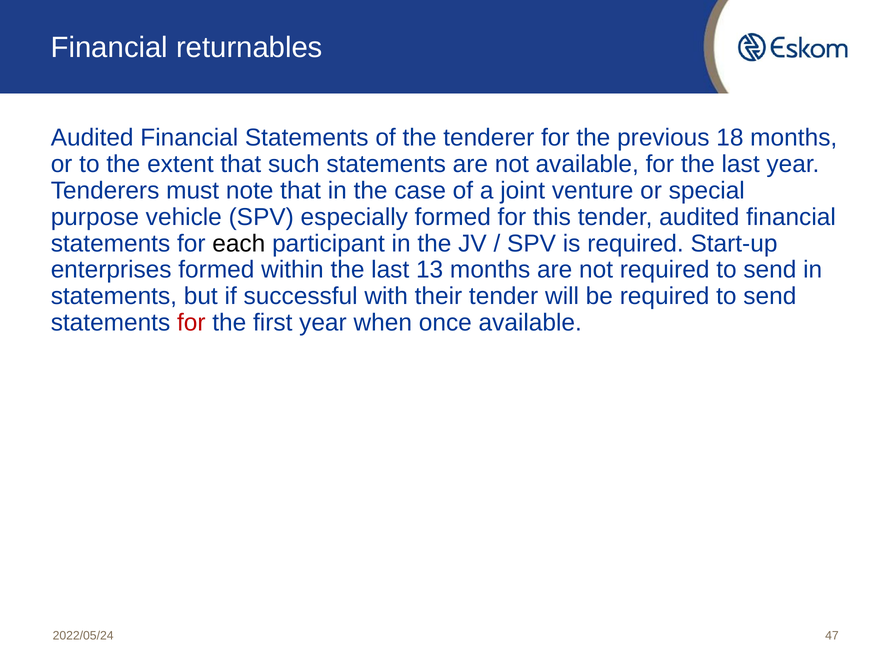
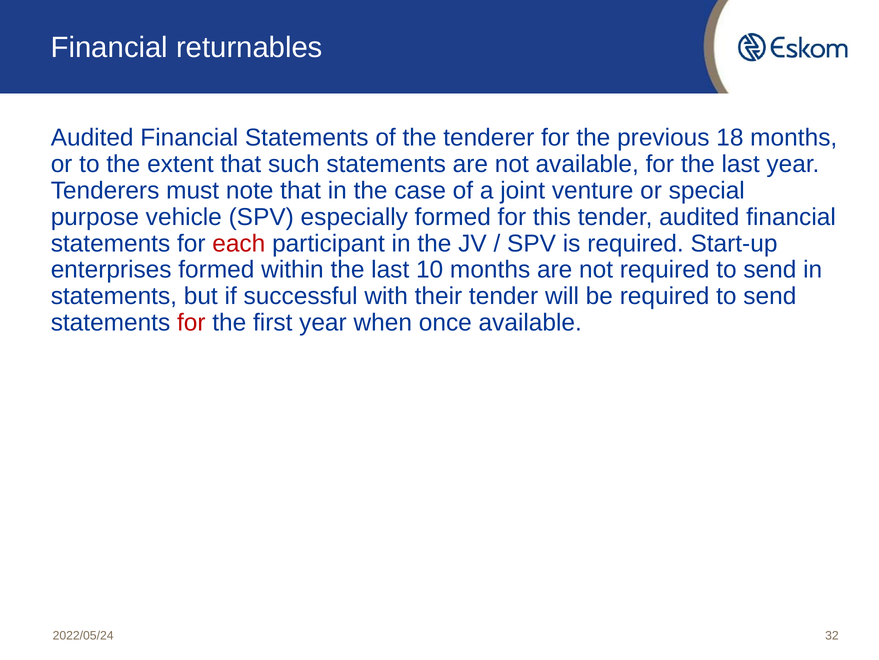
each colour: black -> red (239, 243)
13: 13 -> 10 (430, 270)
47: 47 -> 32 (832, 635)
